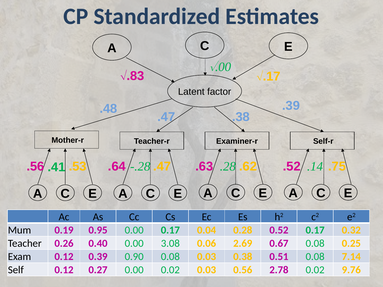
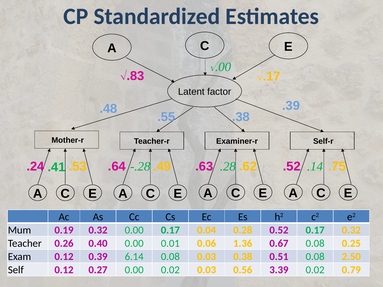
.47: .47 -> .55 (166, 117)
.56: .56 -> .24 (35, 167)
.47: .47 -> .49 (162, 167)
0.19 0.95: 0.95 -> 0.32 (98, 230)
3.08: 3.08 -> 0.01 (170, 244)
2.69: 2.69 -> 1.36 (243, 244)
0.90: 0.90 -> 6.14 (134, 257)
7.14: 7.14 -> 2.50 (351, 257)
2.78: 2.78 -> 3.39 (279, 270)
9.76: 9.76 -> 0.79 (351, 270)
